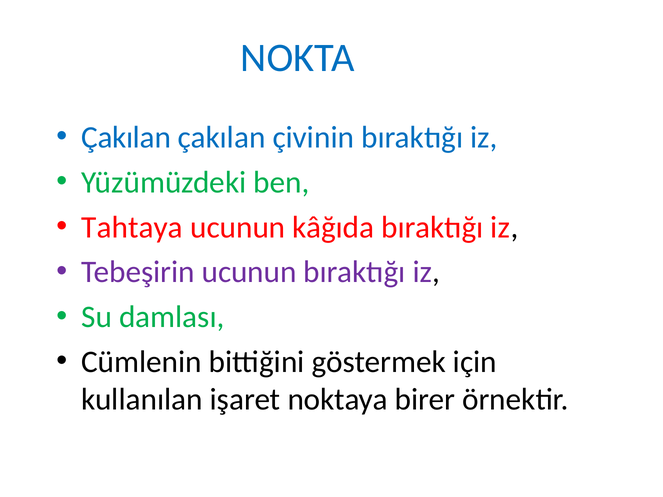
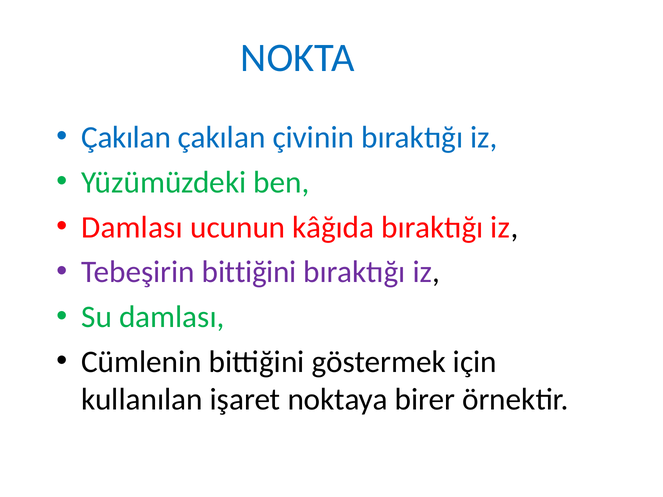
Tahtaya: Tahtaya -> Damlası (132, 227)
Tebeşirin ucunun: ucunun -> bittiğini (249, 272)
